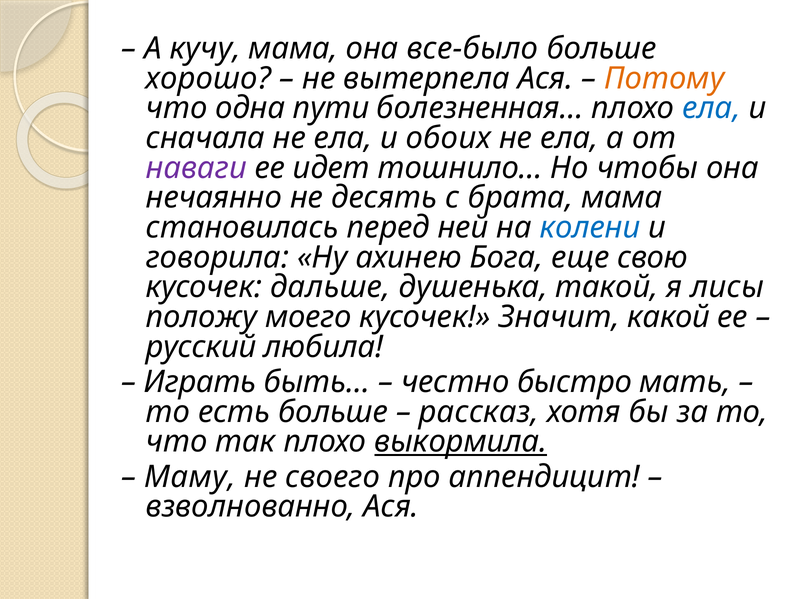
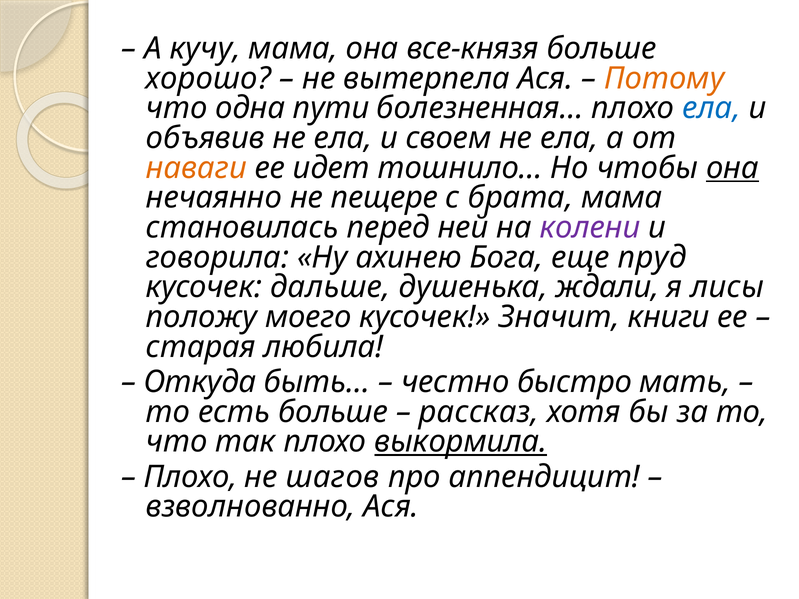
все-было: все-было -> все-князя (473, 49)
сначала: сначала -> объявив (205, 138)
обоих: обоих -> своем (449, 138)
наваги colour: purple -> orange (196, 168)
она underline: none -> present (732, 168)
десять: десять -> пещере (384, 198)
колени colour: blue -> purple (590, 228)
свою: свою -> пруд (652, 257)
такой: такой -> ждали (607, 287)
какой: какой -> книги (669, 317)
русский: русский -> старая (201, 347)
Играть: Играть -> Откуда (200, 382)
Маму: Маму -> Плохо (190, 477)
своего: своего -> шагов (333, 477)
